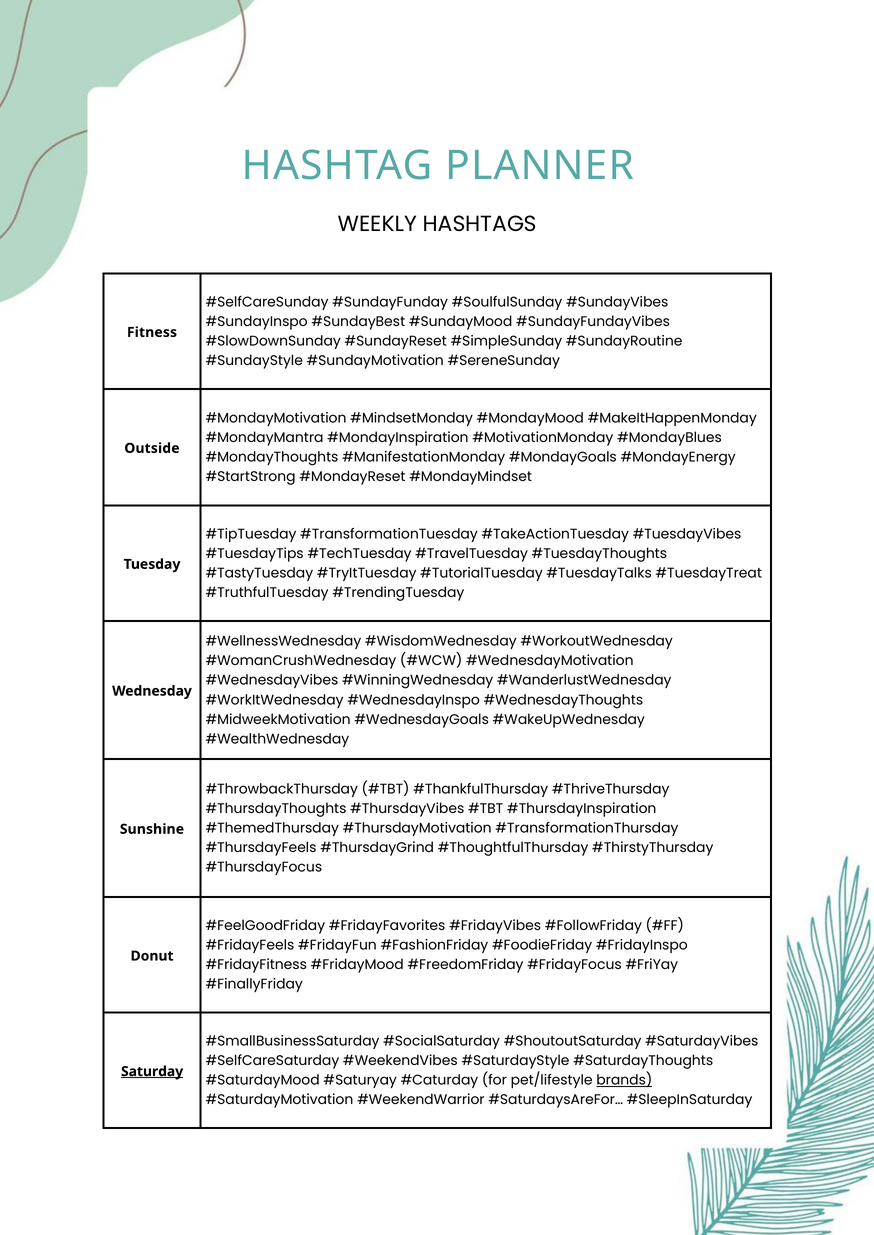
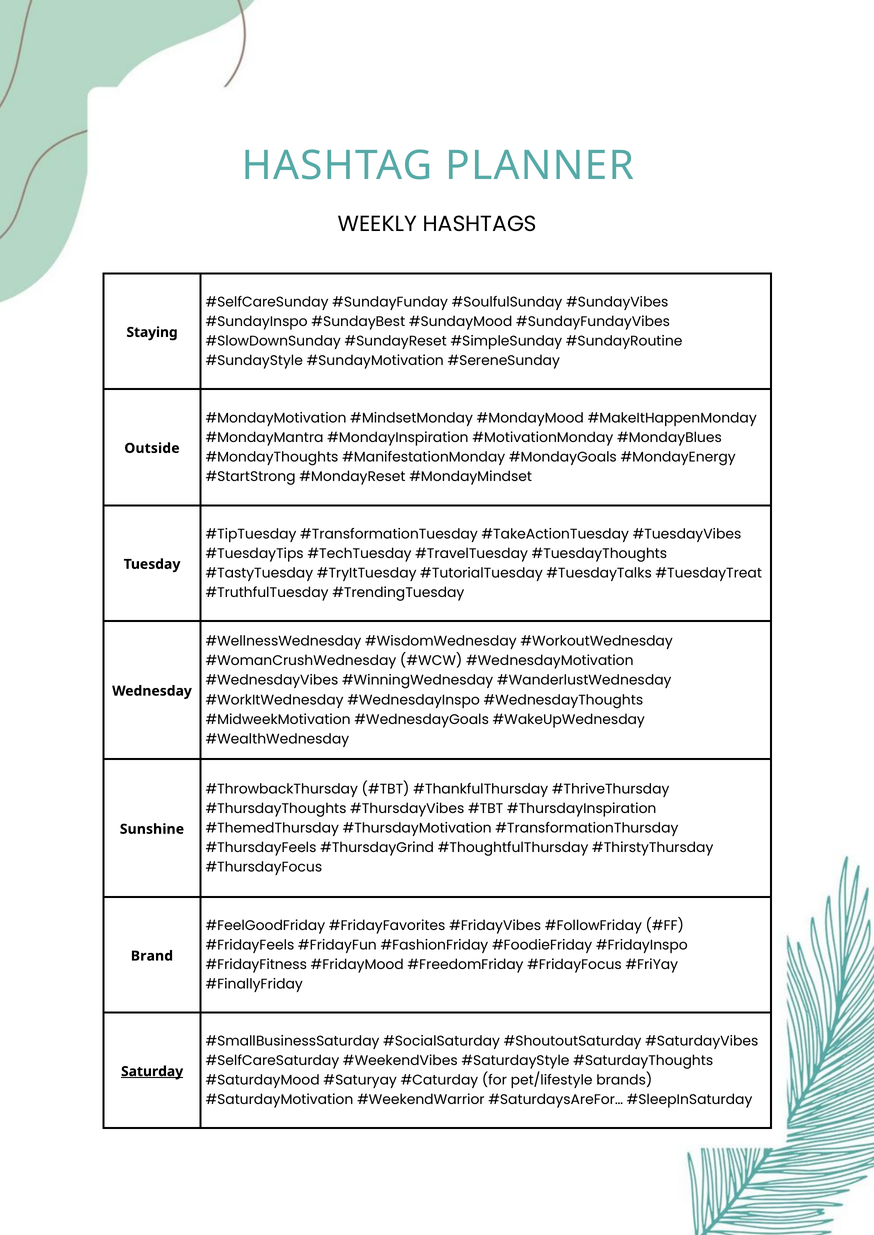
Fitness: Fitness -> Staying (152, 332)
Donut: Donut -> Brand (152, 956)
brands underline: present -> none (624, 1081)
